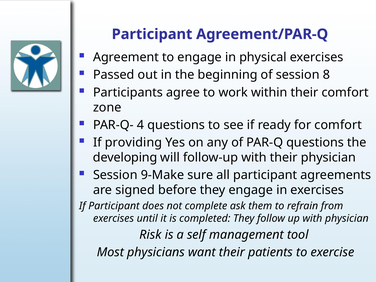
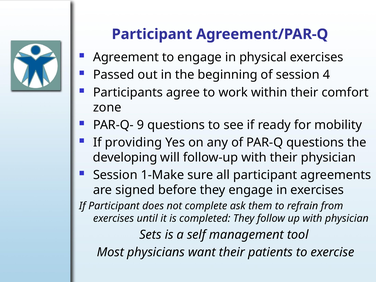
8: 8 -> 4 (326, 75)
4: 4 -> 9 (141, 125)
for comfort: comfort -> mobility (338, 125)
9-Make: 9-Make -> 1-Make (162, 175)
Risk: Risk -> Sets (150, 235)
